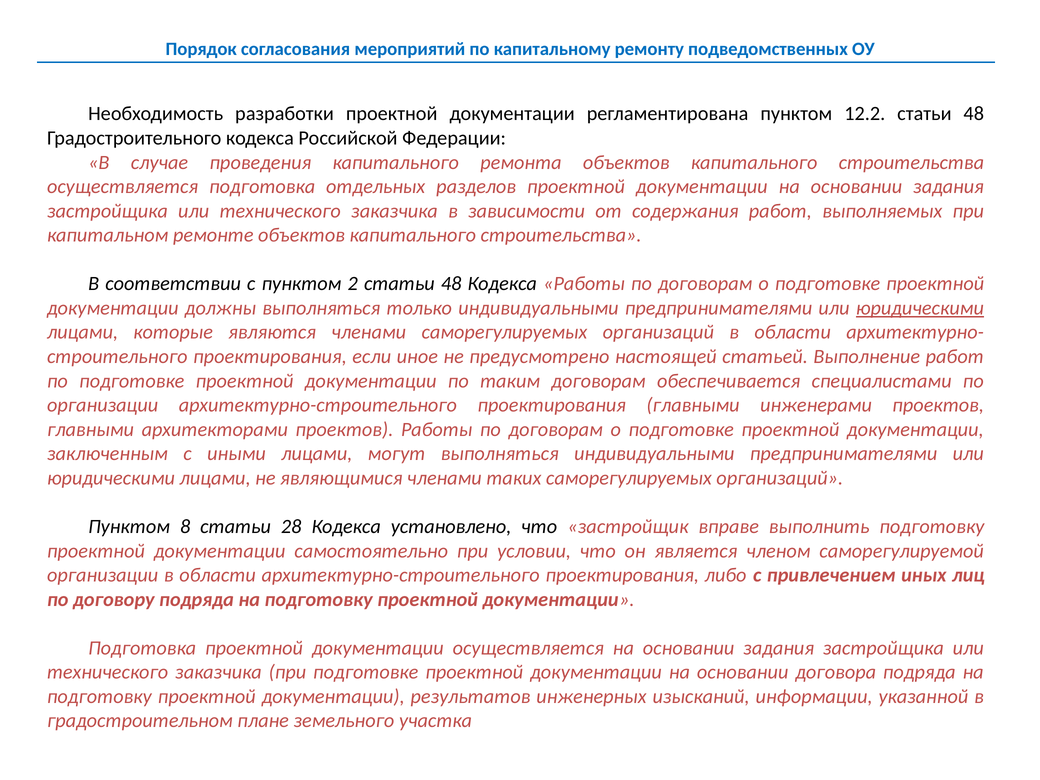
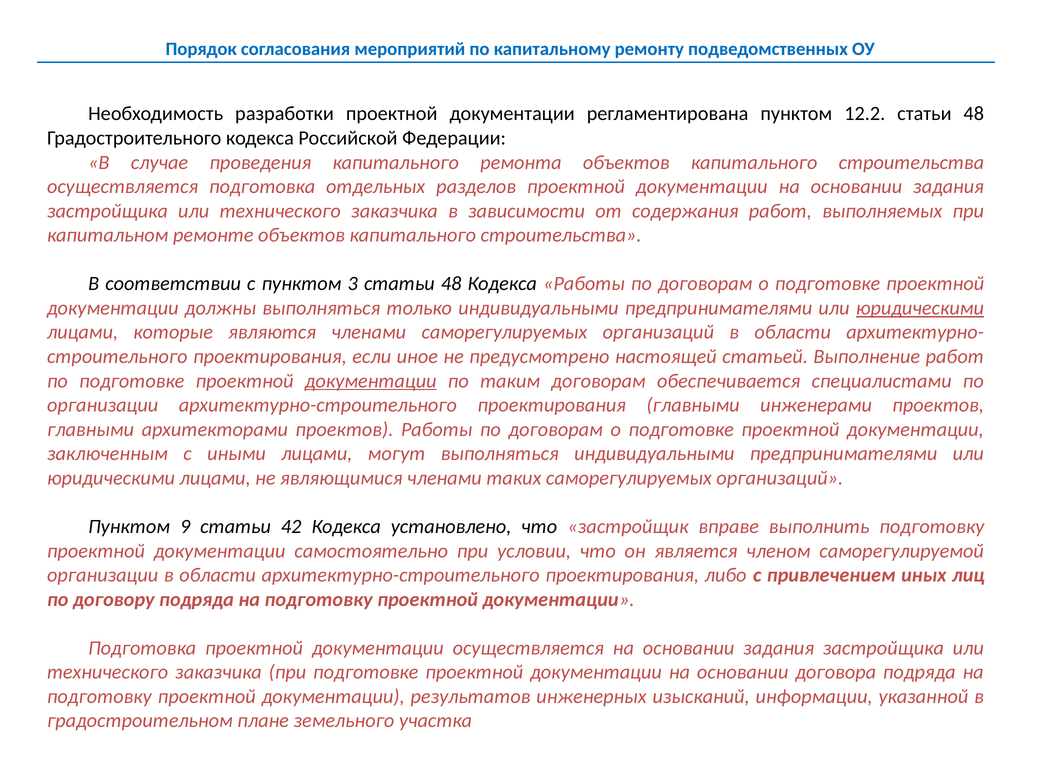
2: 2 -> 3 (353, 284)
документации underline: none -> present (371, 381)
8: 8 -> 9 (185, 527)
28: 28 -> 42 (291, 527)
